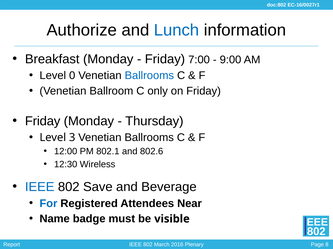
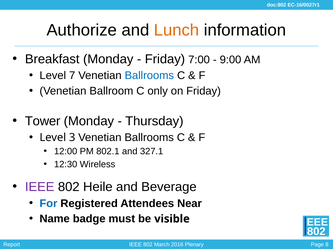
Lunch colour: blue -> orange (177, 30)
0: 0 -> 7 (72, 76)
Friday: Friday -> Tower (43, 121)
802.6: 802.6 -> 327.1 (152, 152)
IEEE colour: blue -> purple (40, 187)
Save: Save -> Heile (98, 187)
